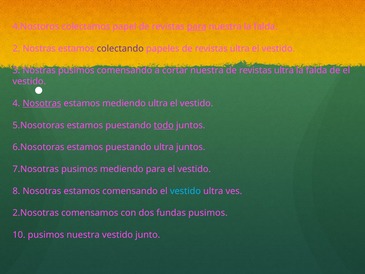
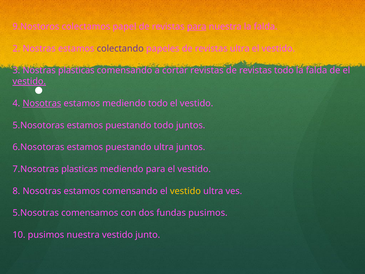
4.Nostoros: 4.Nostoros -> 9.Nostoros (36, 27)
Nostras pusimos: pusimos -> plasticas (76, 70)
cortar nuestra: nuestra -> revistas (207, 70)
ultra: ultra -> todo (284, 70)
vestido underline: none -> present (29, 81)
mediendo ultra: ultra -> todo (158, 103)
todo underline: present -> none (164, 125)
7.Nosotras pusimos: pusimos -> plasticas (79, 169)
vestido colour: light blue -> yellow (185, 191)
2.Nosotras: 2.Nosotras -> 5.Nosotras (36, 213)
